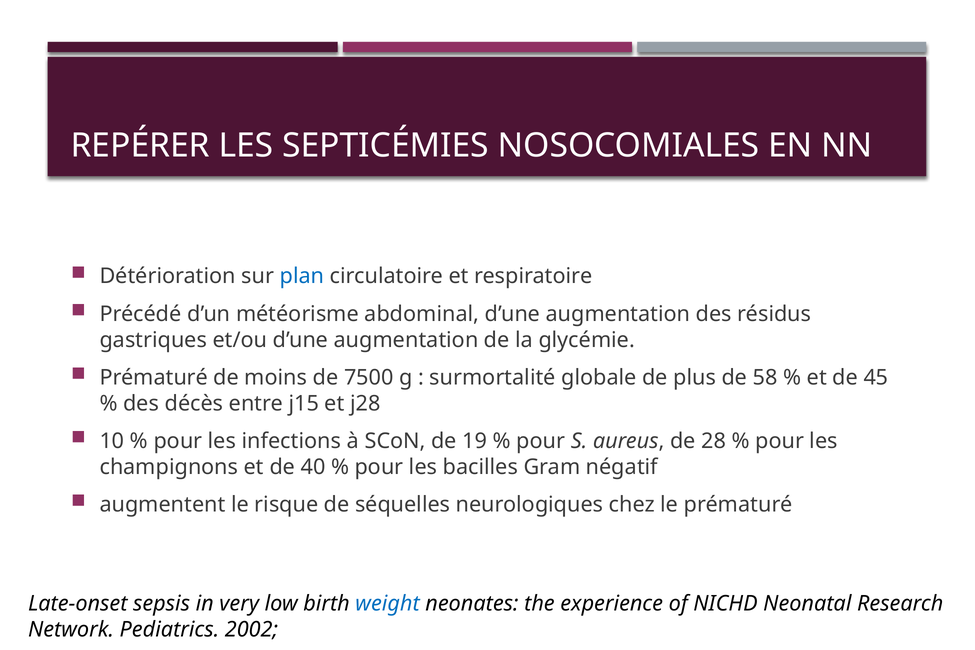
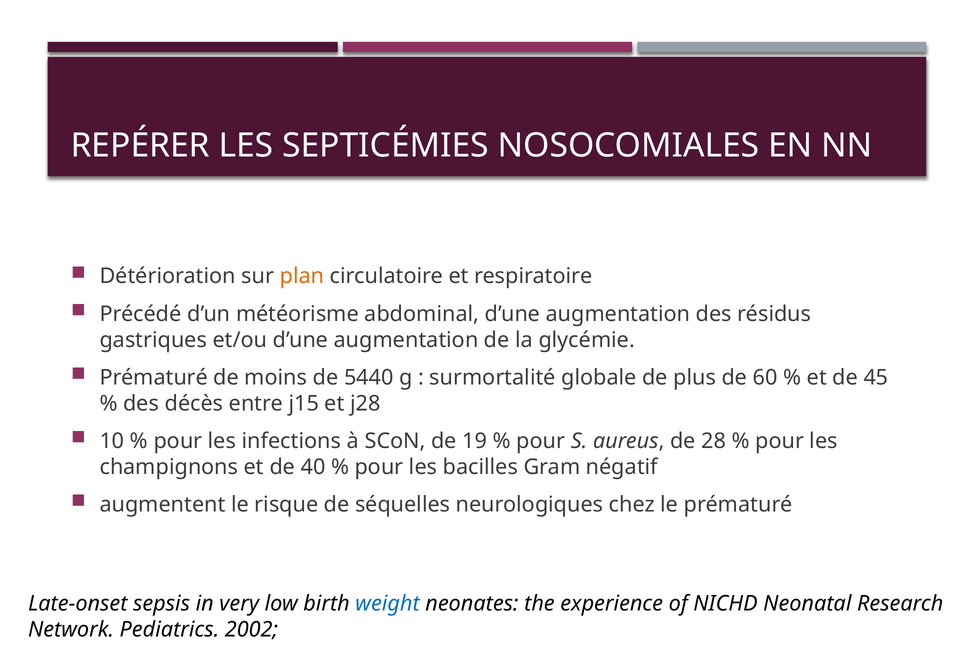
plan colour: blue -> orange (302, 276)
7500: 7500 -> 5440 (369, 377)
58: 58 -> 60 (765, 377)
